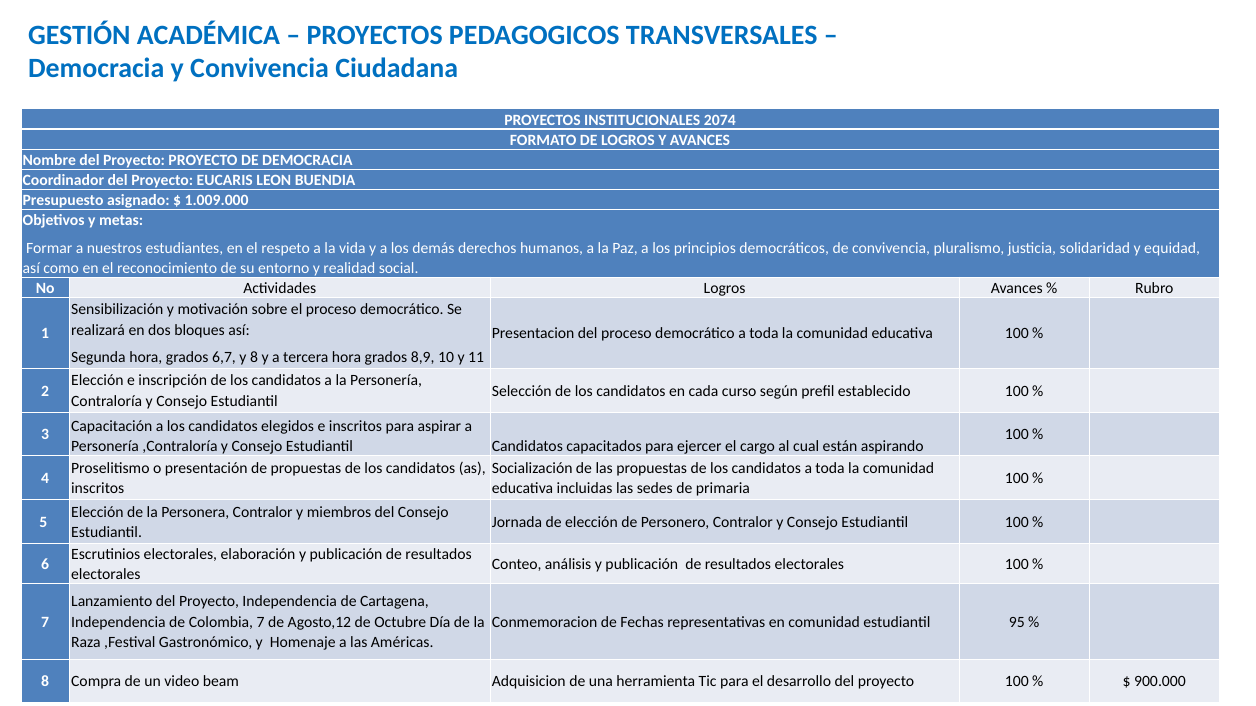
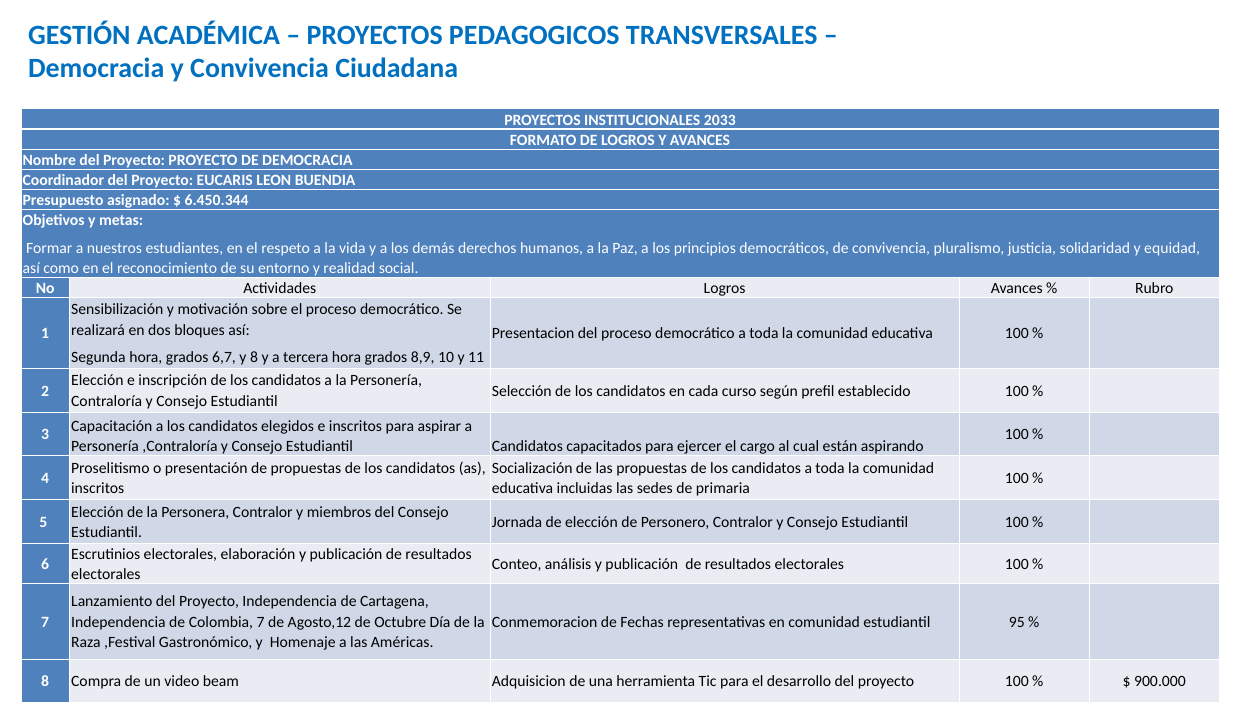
2074: 2074 -> 2033 (720, 120)
1.009.000: 1.009.000 -> 6.450.344 (217, 201)
